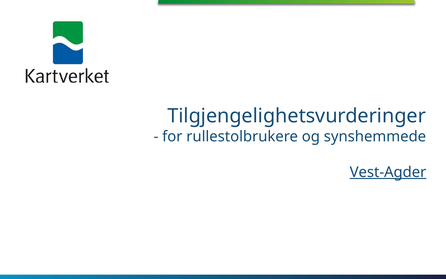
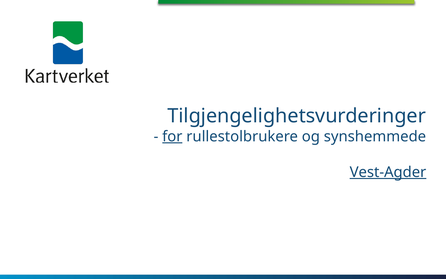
for underline: none -> present (172, 136)
